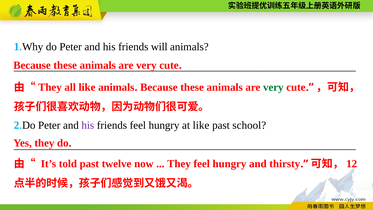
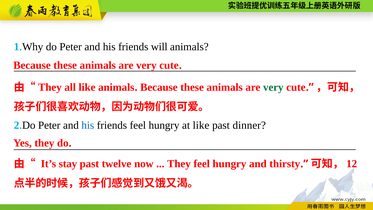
his colour: purple -> blue (88, 125)
school: school -> dinner (249, 125)
told: told -> stay (68, 164)
